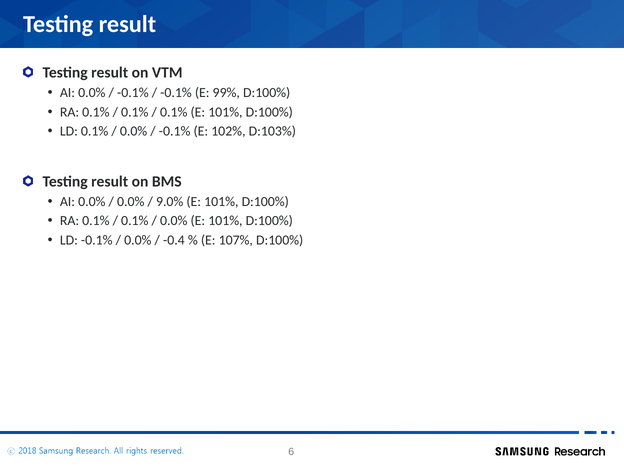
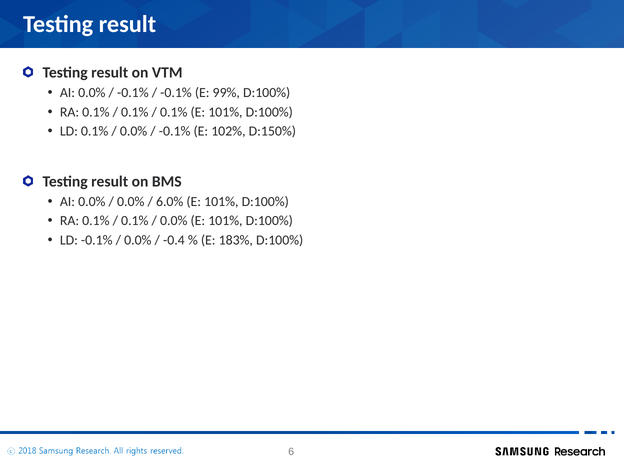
D:103%: D:103% -> D:150% (272, 131)
9.0%: 9.0% -> 6.0% (170, 202)
107%: 107% -> 183% (236, 240)
